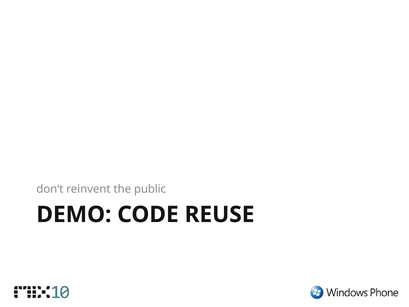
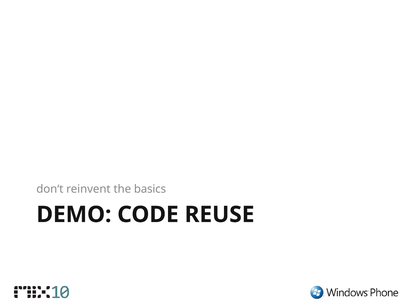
public: public -> basics (150, 189)
